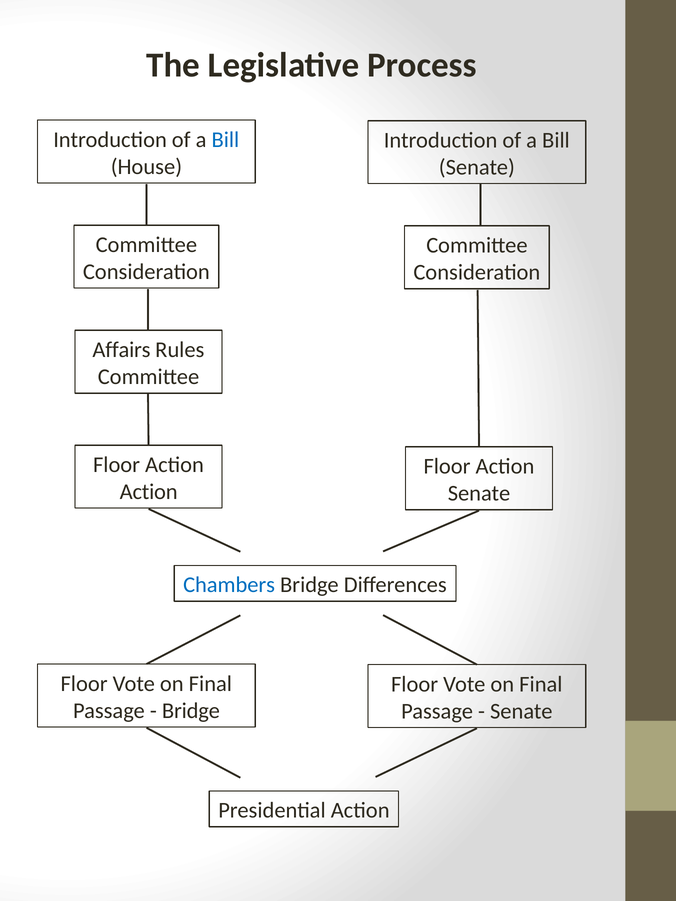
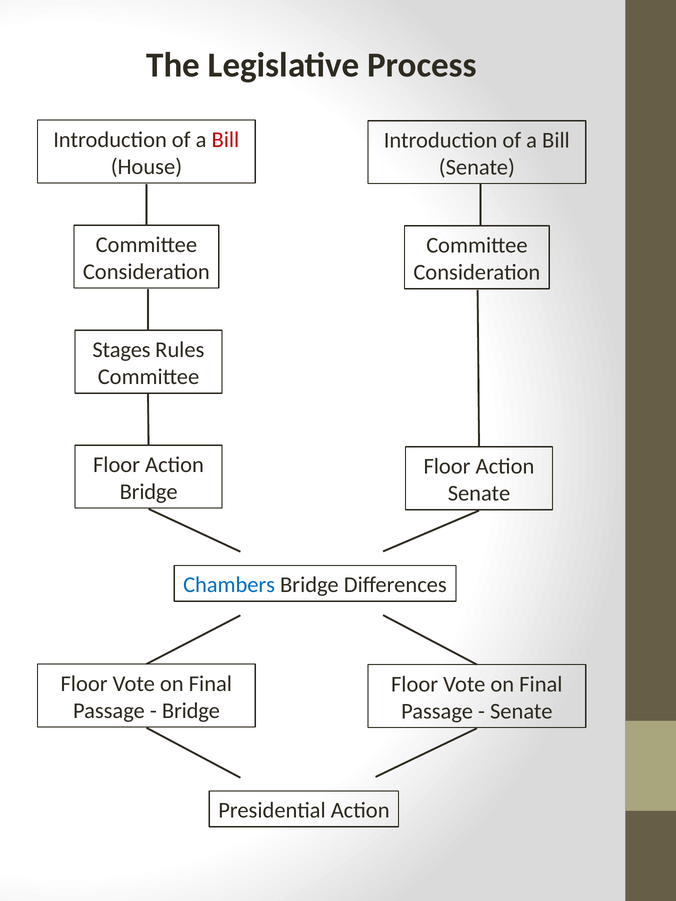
Bill colour: blue -> red (225, 140)
Affairs: Affairs -> Stages (121, 350)
Action: Action -> Bridge (149, 492)
